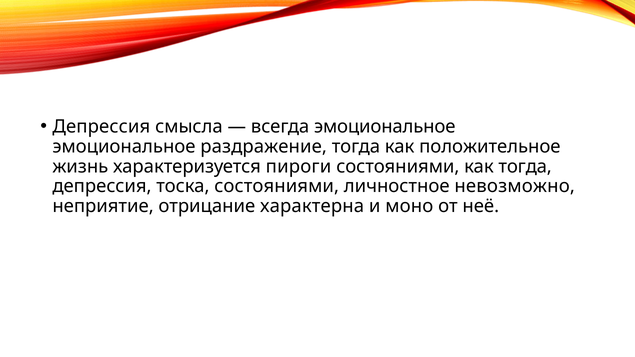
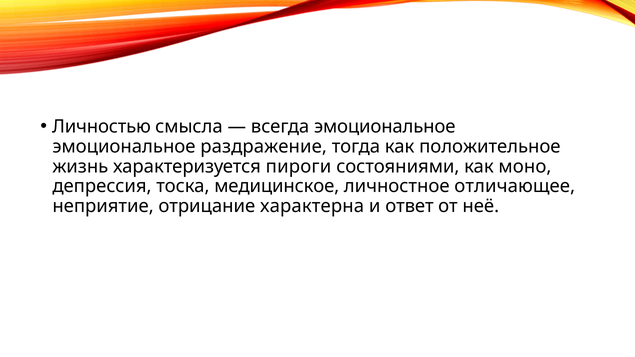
Депрессия: Депрессия -> Личностью (101, 127)
как тогда: тогда -> моно (525, 166)
тоска состояниями: состояниями -> медицинское (277, 186)
невозможно: невозможно -> отличающее (515, 186)
моно: моно -> ответ (409, 206)
